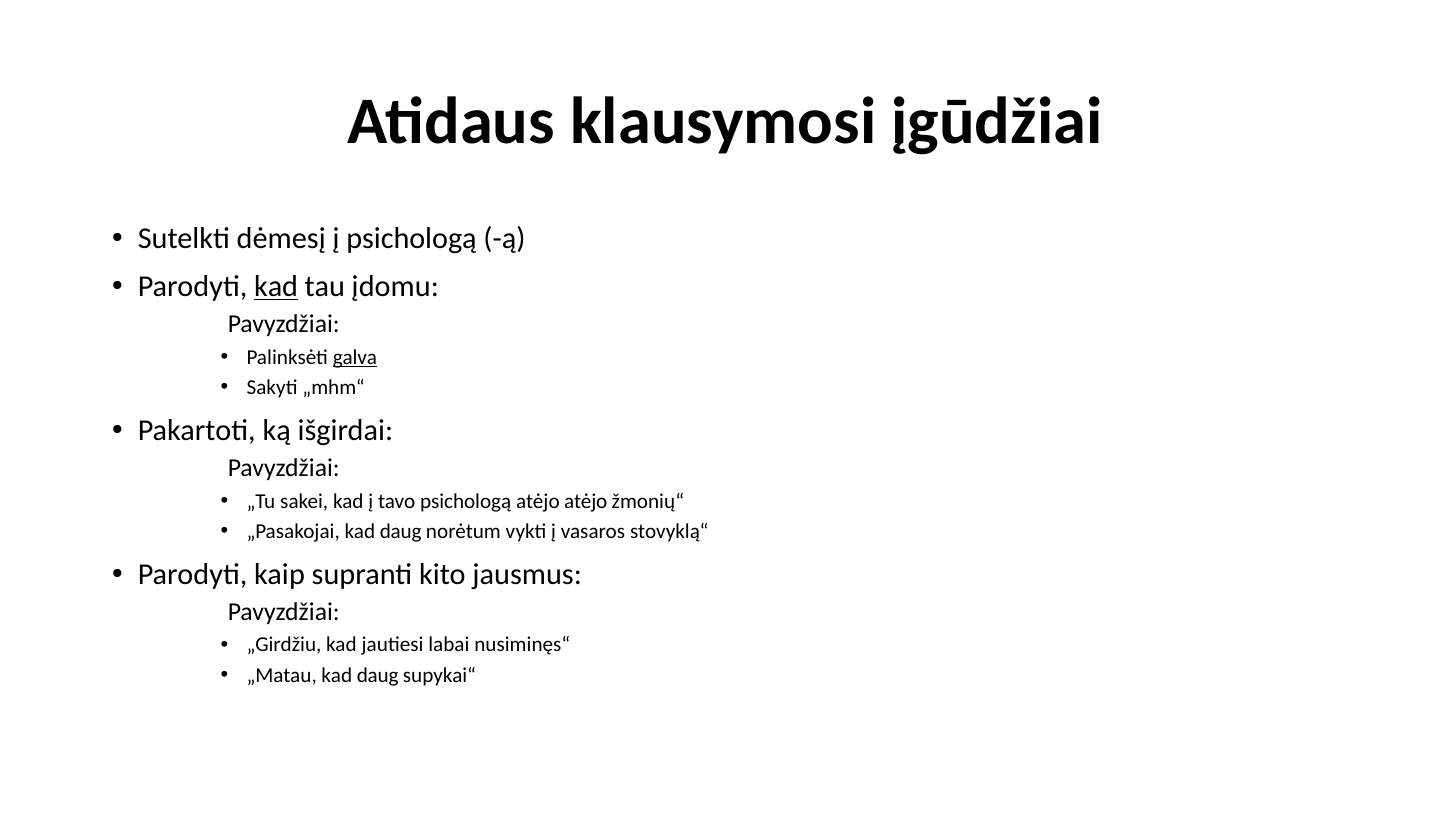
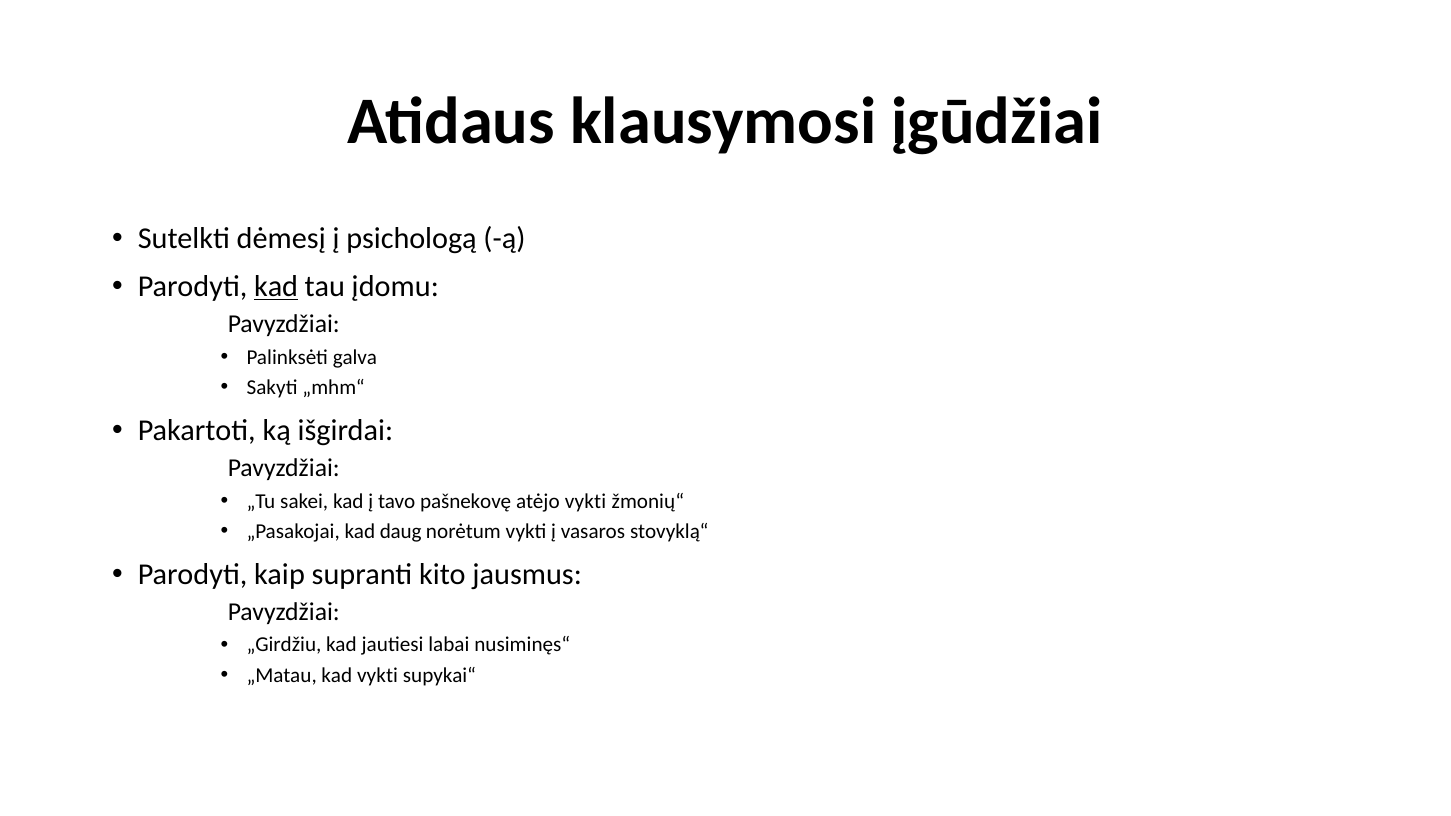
galva underline: present -> none (355, 357)
tavo psichologą: psichologą -> pašnekovę (466, 501)
atėjo atėjo: atėjo -> vykti (586, 501)
„Matau kad daug: daug -> vykti (378, 676)
